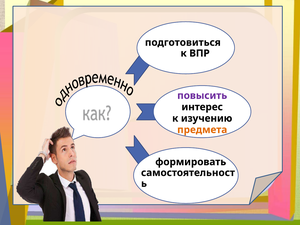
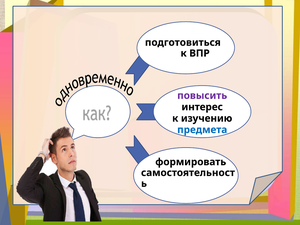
предмета colour: orange -> blue (202, 130)
